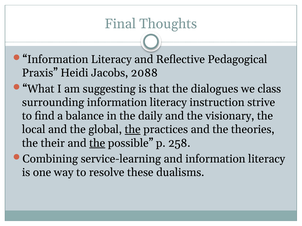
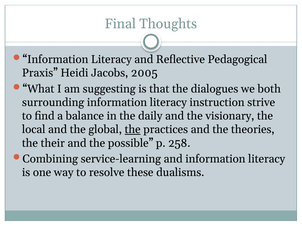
2088: 2088 -> 2005 (144, 73)
class: class -> both (269, 89)
the underline: present -> none (97, 143)
